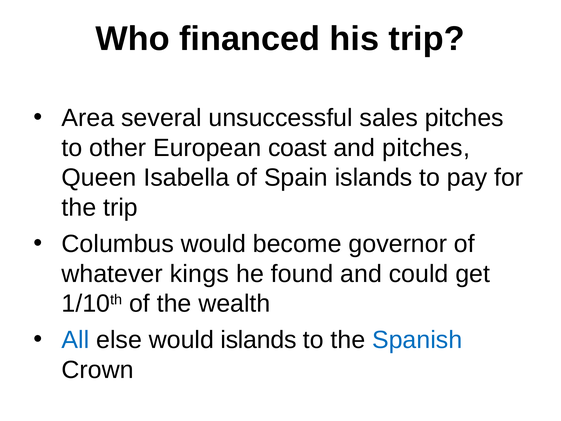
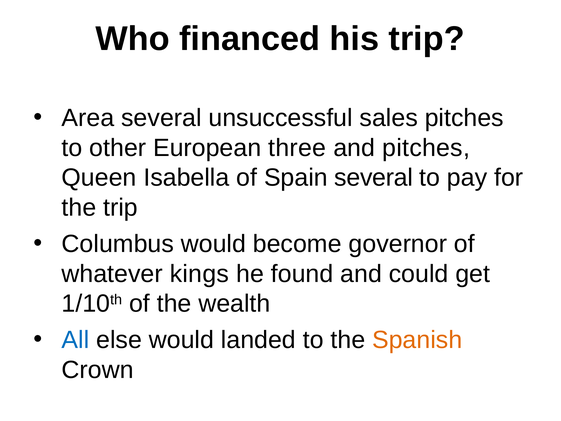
coast: coast -> three (297, 148)
Spain islands: islands -> several (374, 178)
would islands: islands -> landed (258, 340)
Spanish colour: blue -> orange (417, 340)
